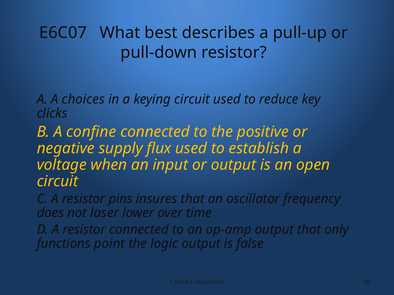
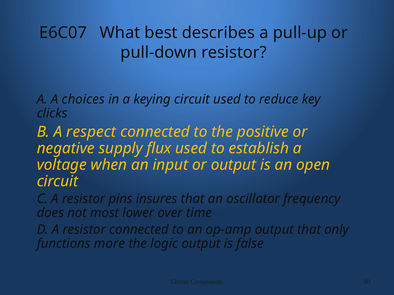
confine: confine -> respect (91, 132)
laser: laser -> most (105, 213)
point: point -> more (109, 244)
